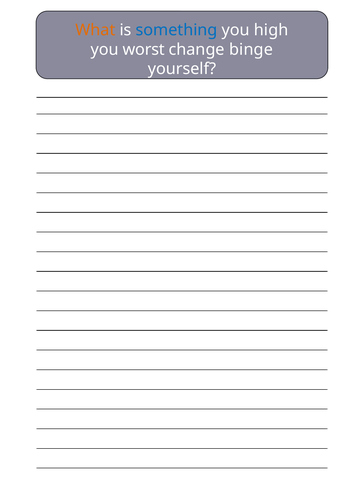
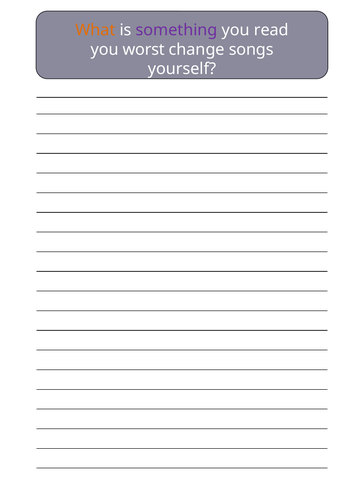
something colour: blue -> purple (177, 30)
high: high -> read (271, 30)
binge: binge -> songs (251, 49)
